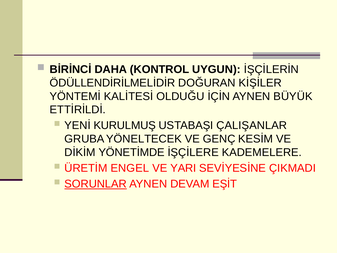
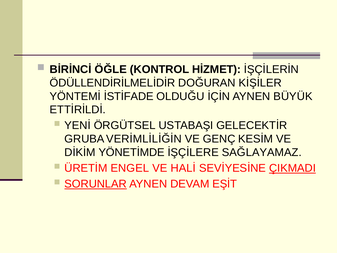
DAHA: DAHA -> ÖĞLE (111, 69)
UYGUN: UYGUN -> HİZMET (216, 69)
KALİTESİ: KALİTESİ -> İSTİFADE (129, 96)
KURULMUŞ: KURULMUŞ -> ÖRGÜTSEL (125, 125)
ÇALIŞANLAR: ÇALIŞANLAR -> GELECEKTİR (252, 125)
YÖNELTECEK: YÖNELTECEK -> VERİMLİLİĞİN (144, 139)
KADEMELERE: KADEMELERE -> SAĞLAYAMAZ (262, 152)
YARI: YARI -> HALİ (183, 168)
ÇIKMADI underline: none -> present (292, 168)
